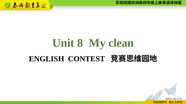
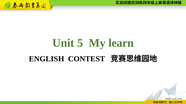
8: 8 -> 5 (80, 43)
clean: clean -> learn (121, 43)
